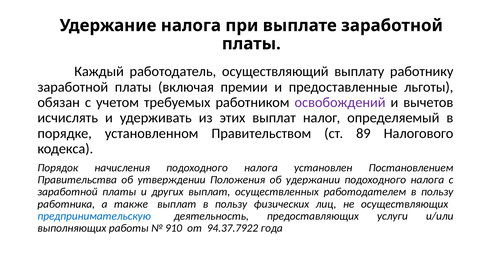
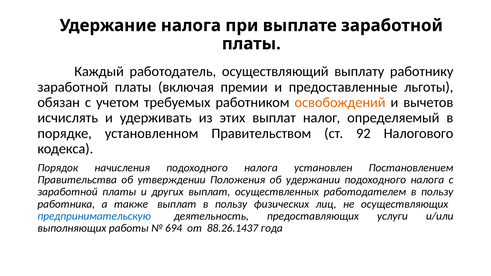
освобождений colour: purple -> orange (340, 102)
89: 89 -> 92 (363, 133)
910: 910 -> 694 (174, 228)
94.37.7922: 94.37.7922 -> 88.26.1437 (233, 228)
